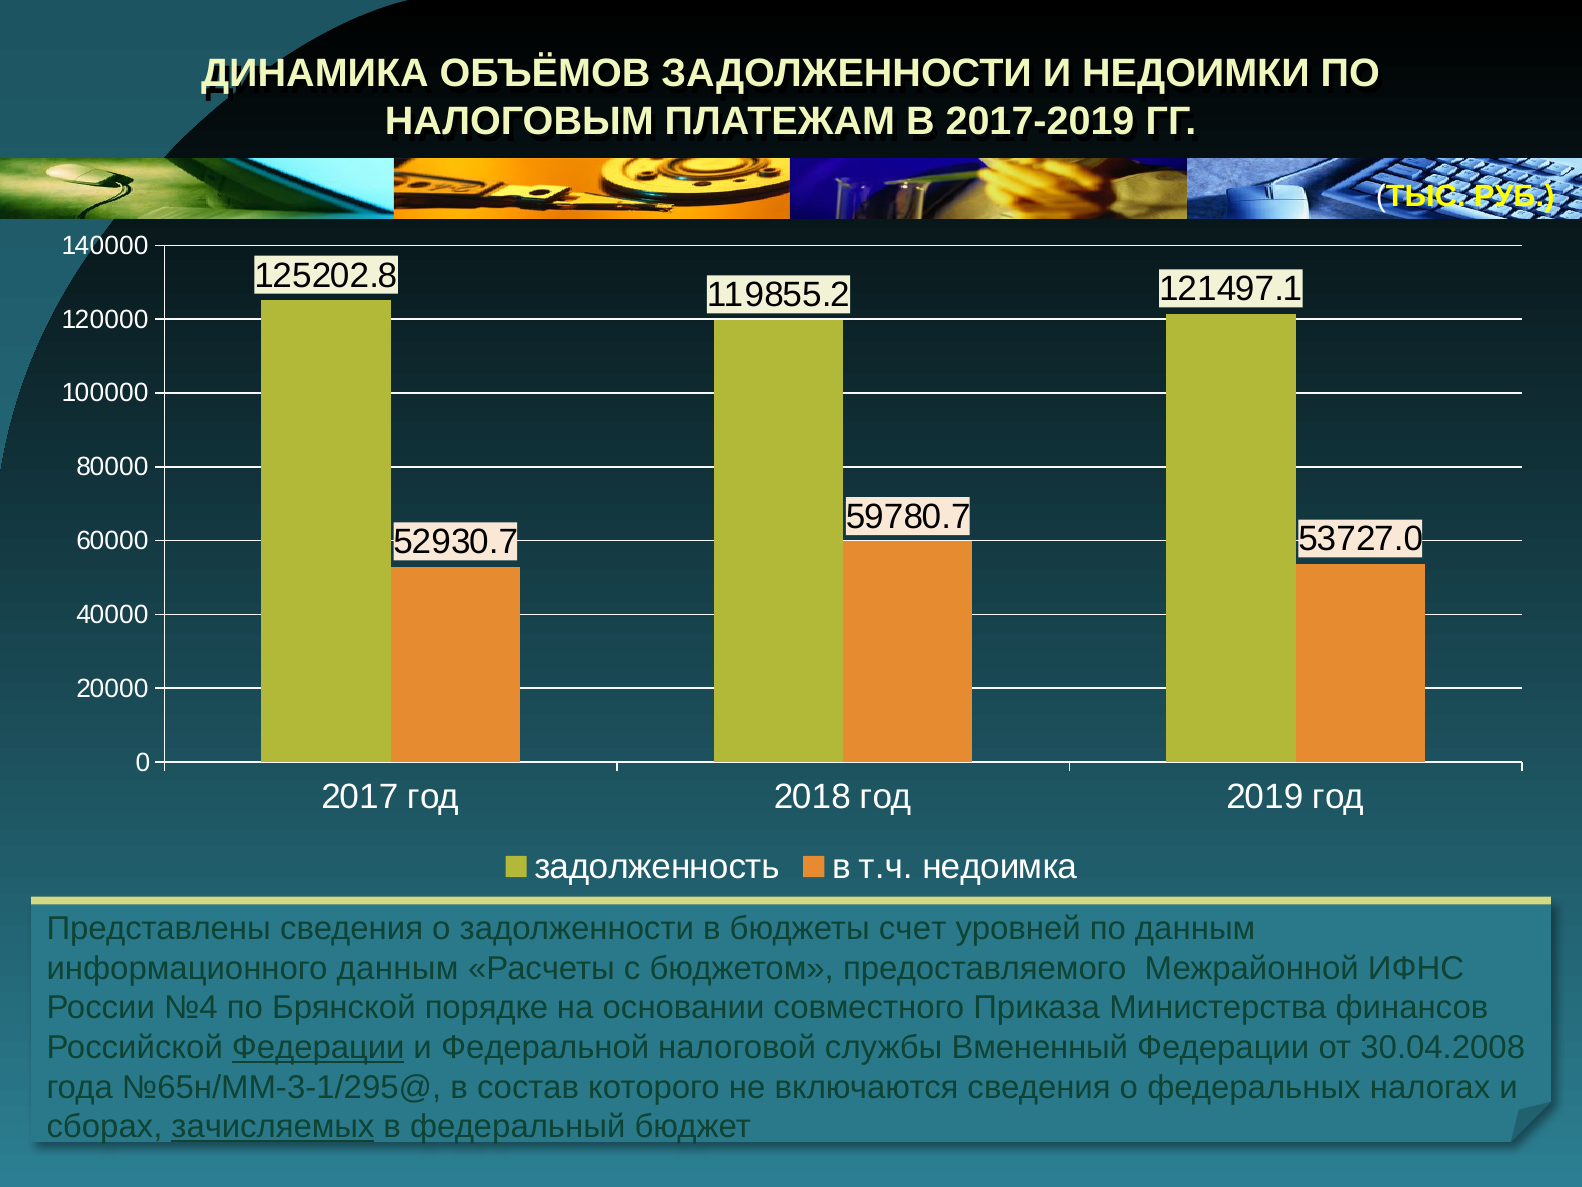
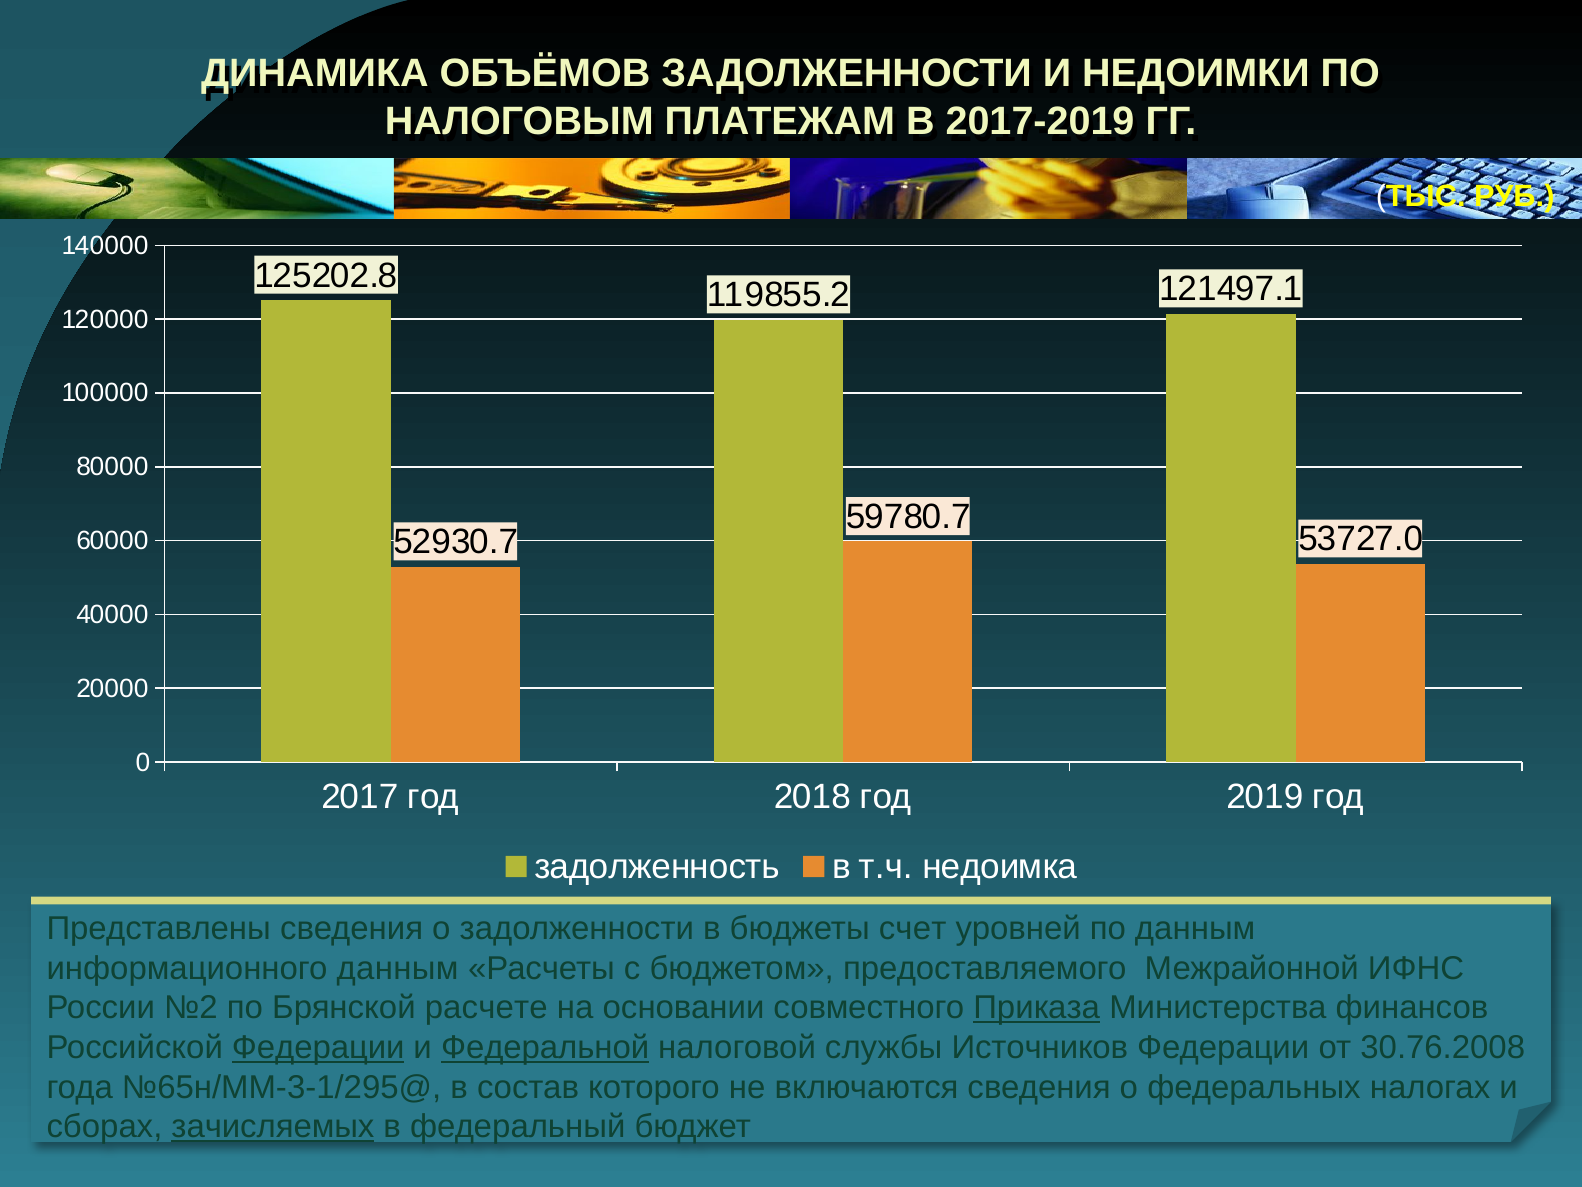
№4: №4 -> №2 (191, 1008)
порядке: порядке -> расчете (486, 1008)
Приказа underline: none -> present (1037, 1008)
Федеральной underline: none -> present (545, 1047)
Вмененный: Вмененный -> Источников (1040, 1047)
30.04.2008: 30.04.2008 -> 30.76.2008 (1443, 1047)
